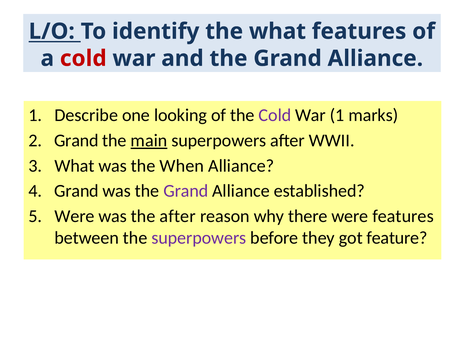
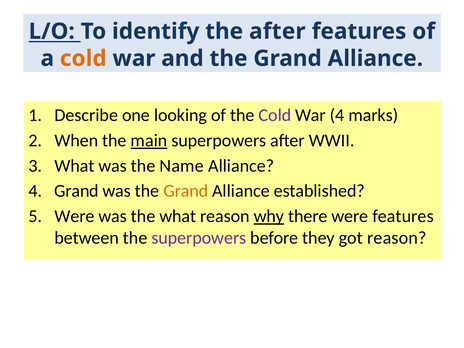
the what: what -> after (277, 31)
cold colour: red -> orange (83, 58)
War 1: 1 -> 4 (337, 115)
2 Grand: Grand -> When (76, 141)
When: When -> Name (182, 166)
Grand colour: purple -> orange (186, 191)
the after: after -> what (178, 216)
why underline: none -> present (269, 216)
got feature: feature -> reason (397, 238)
